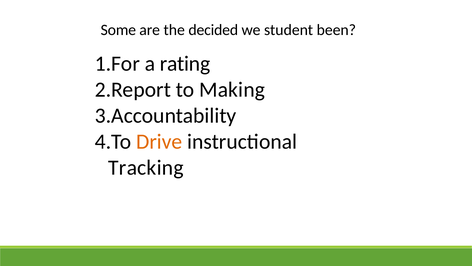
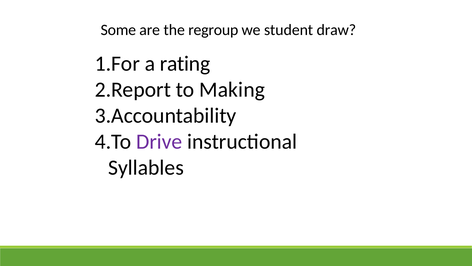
decided: decided -> regroup (213, 30)
been: been -> draw (336, 30)
Drive colour: orange -> purple (159, 141)
Tracking: Tracking -> Syllables (146, 167)
